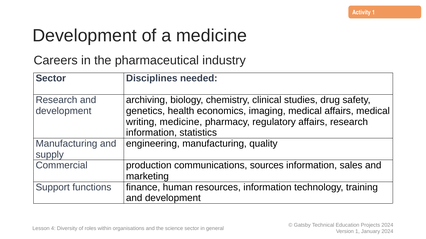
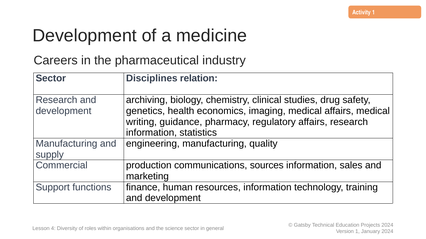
needed: needed -> relation (199, 78)
writing medicine: medicine -> guidance (181, 122)
